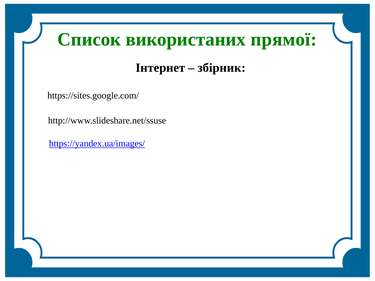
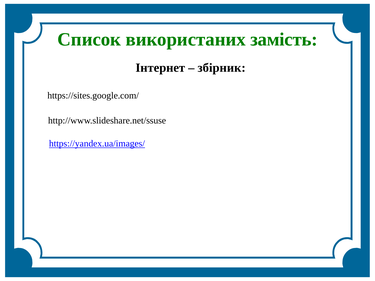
прямої: прямої -> замість (284, 39)
